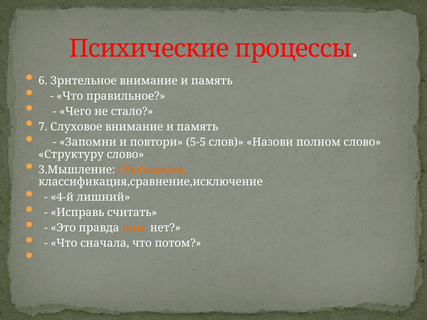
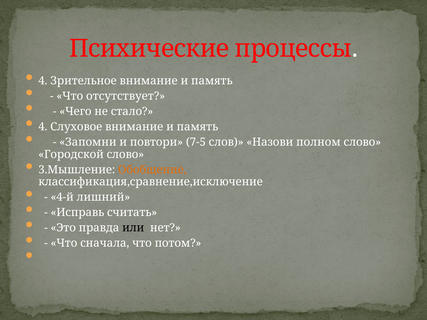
6: 6 -> 4 (43, 81)
правильное: правильное -> отсутствует (126, 96)
7: 7 -> 4 (43, 127)
5-5: 5-5 -> 7-5 (196, 142)
Структуру: Структуру -> Городской (71, 154)
или colour: orange -> black (133, 228)
